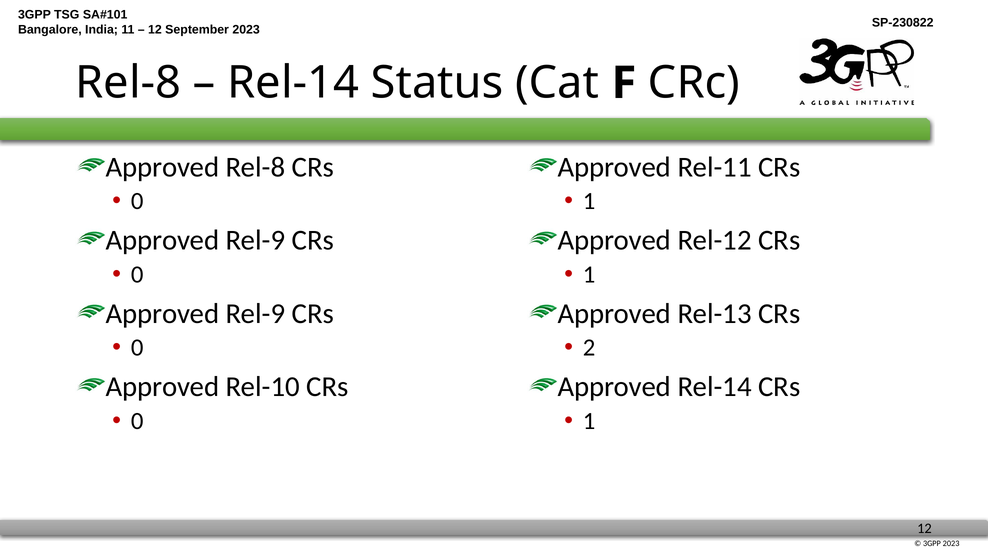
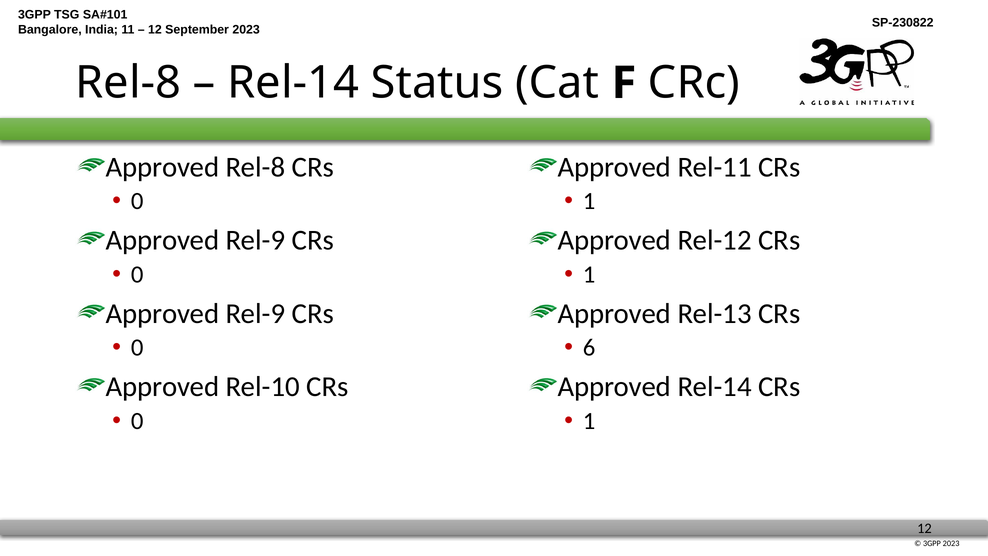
2: 2 -> 6 (589, 348)
